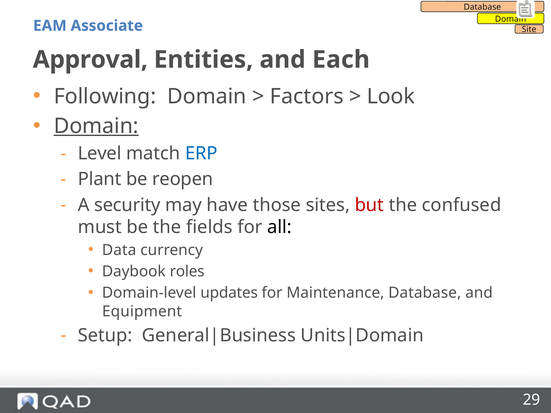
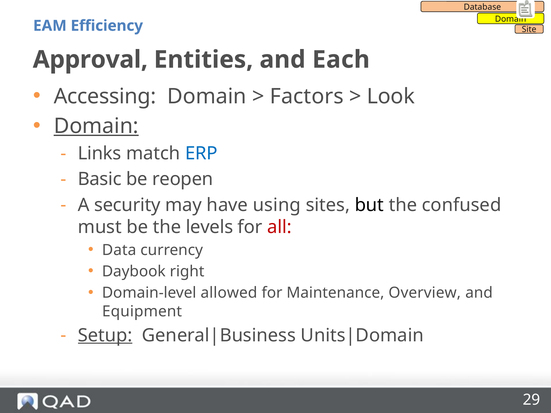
Associate: Associate -> Efficiency (107, 26)
Following: Following -> Accessing (105, 96)
Level: Level -> Links (100, 154)
Plant: Plant -> Basic (100, 179)
those: those -> using (277, 205)
but colour: red -> black (369, 205)
fields: fields -> levels (209, 227)
all colour: black -> red (280, 227)
roles: roles -> right (187, 272)
updates: updates -> allowed (229, 293)
Maintenance Database: Database -> Overview (425, 293)
Setup underline: none -> present (105, 336)
